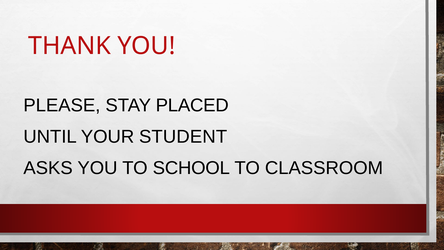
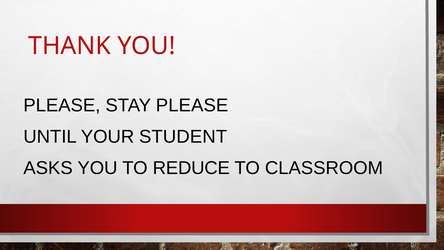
STAY PLACED: PLACED -> PLEASE (192, 105)
SCHOOL: SCHOOL -> REDUCE (191, 168)
